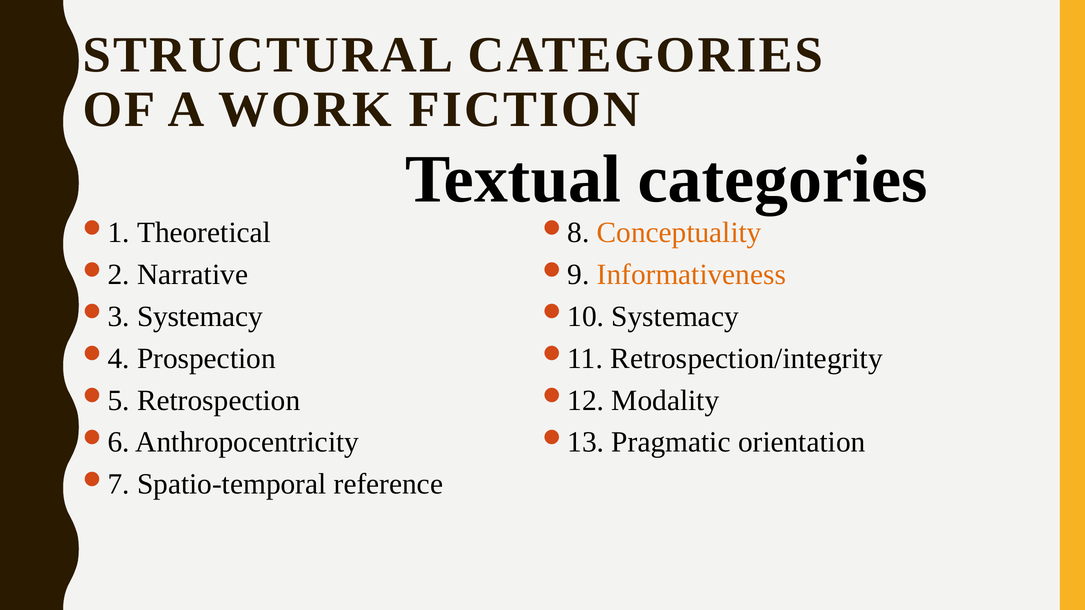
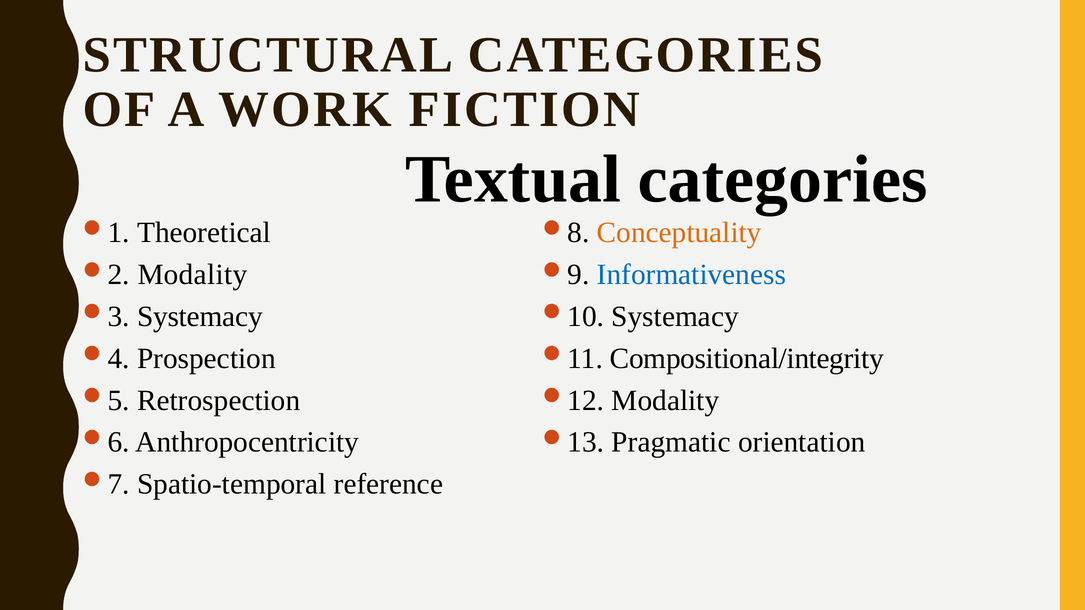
Narrative: Narrative -> Modality (192, 275)
Informativeness colour: orange -> blue (691, 275)
Retrospection/integrity: Retrospection/integrity -> Compositional/integrity (747, 359)
